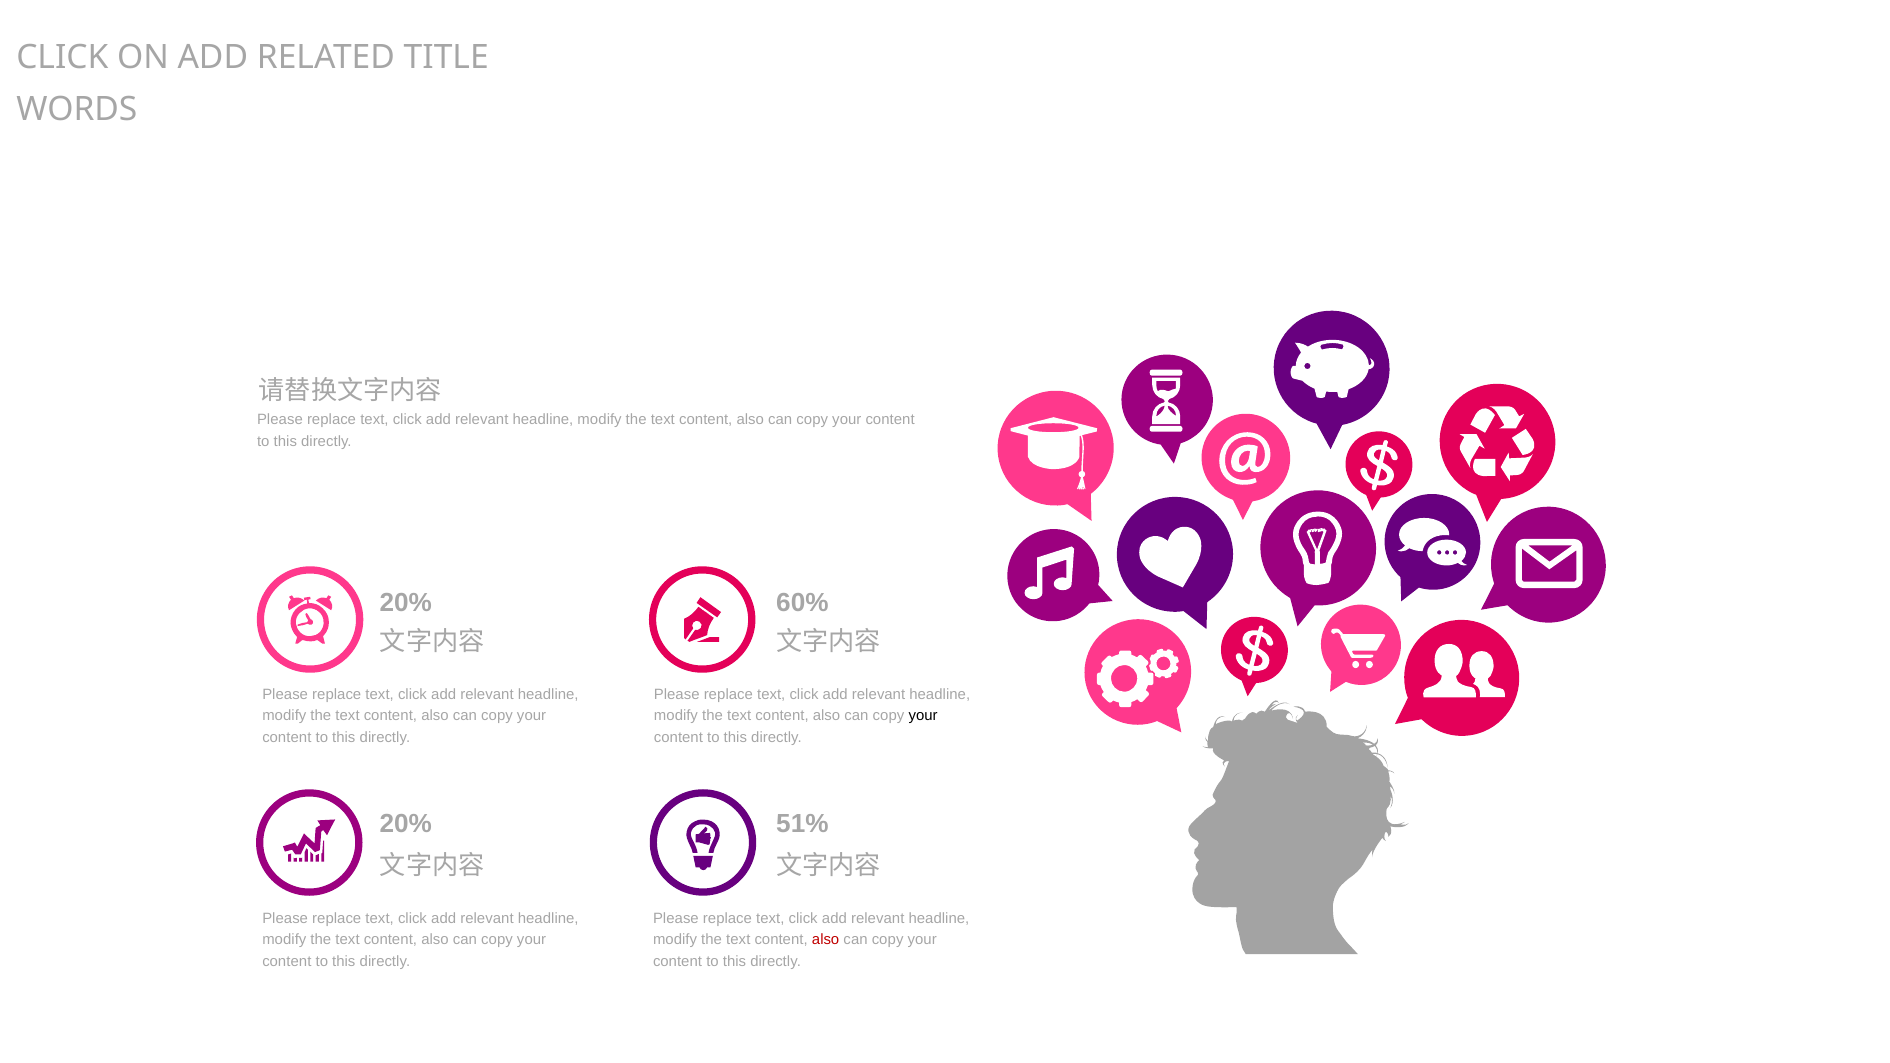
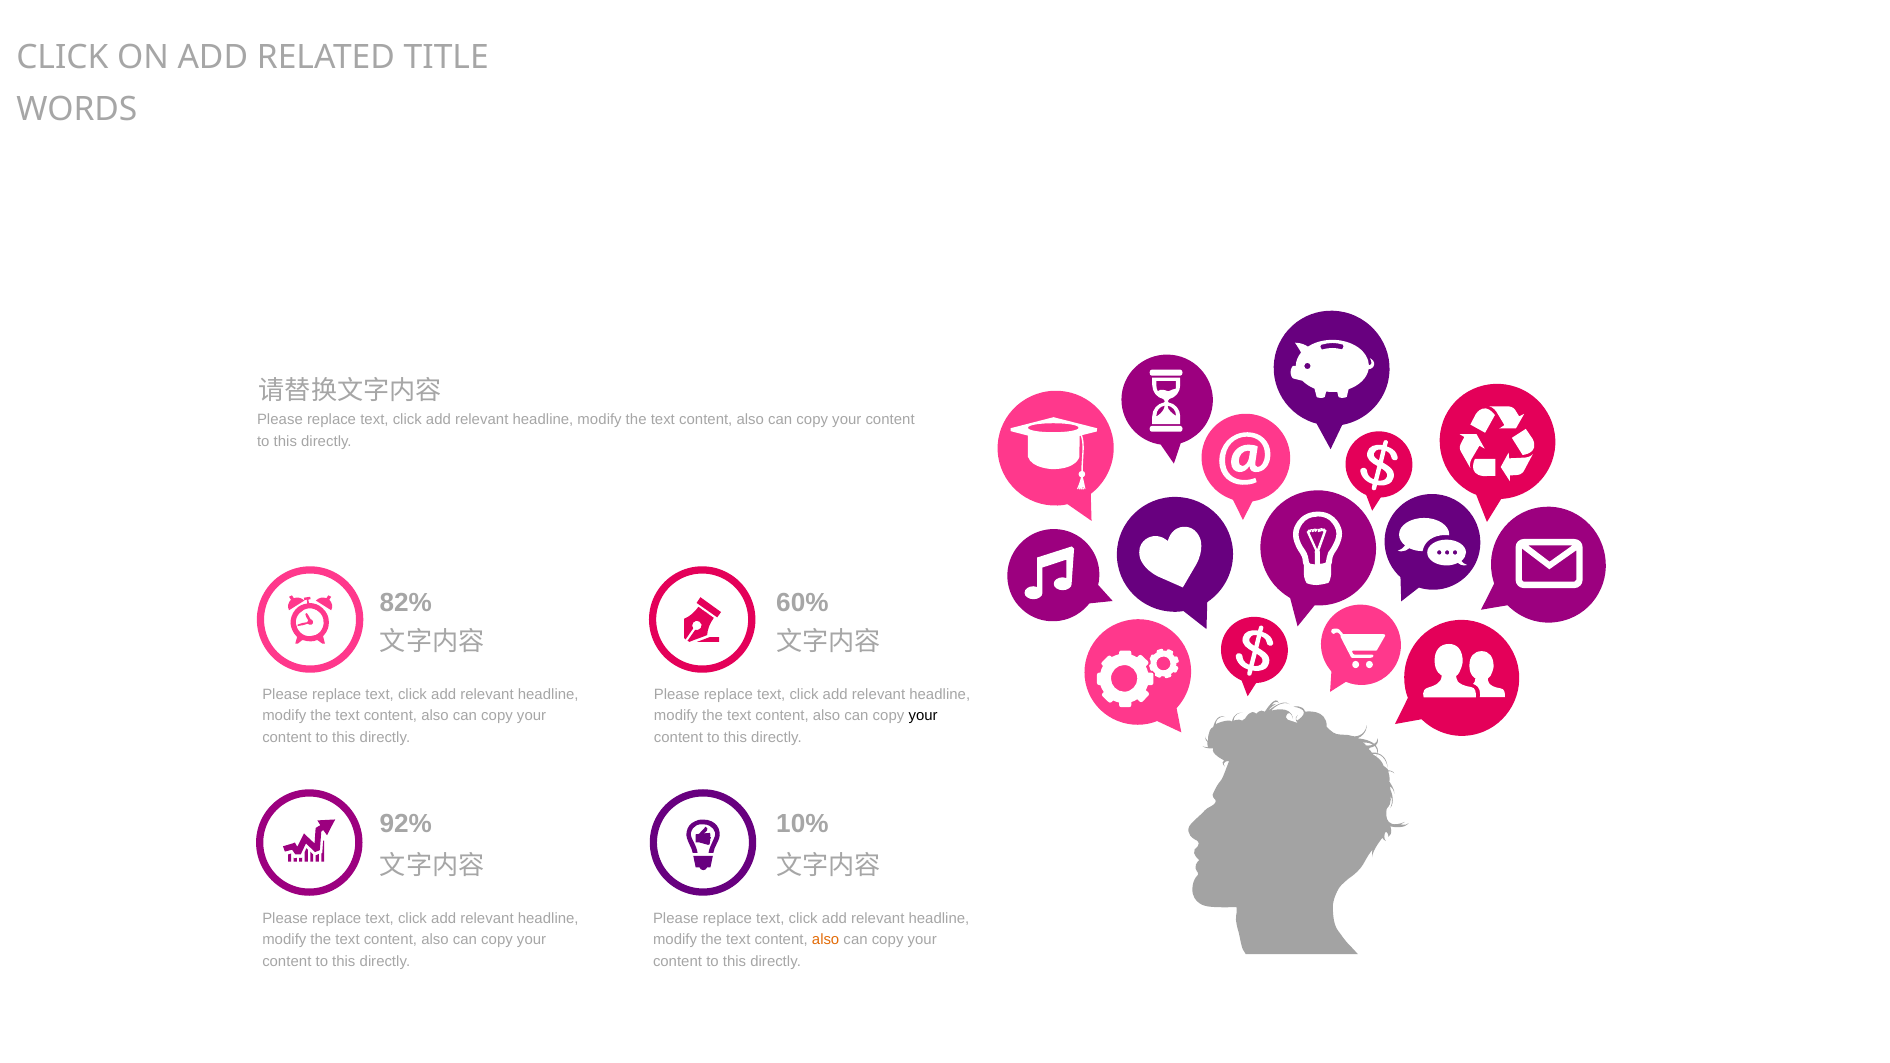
20%: 20% -> 82% (406, 602)
20%: 20% -> 92% (406, 824)
51%: 51% -> 10% (802, 824)
also colour: red -> orange (826, 940)
